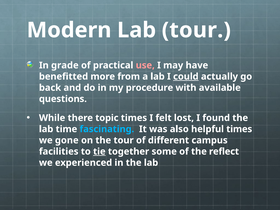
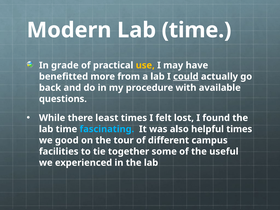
Modern Lab tour: tour -> time (197, 30)
use colour: pink -> yellow (145, 65)
topic: topic -> least (107, 118)
gone: gone -> good (67, 140)
tie underline: present -> none (99, 151)
reflect: reflect -> useful (224, 151)
